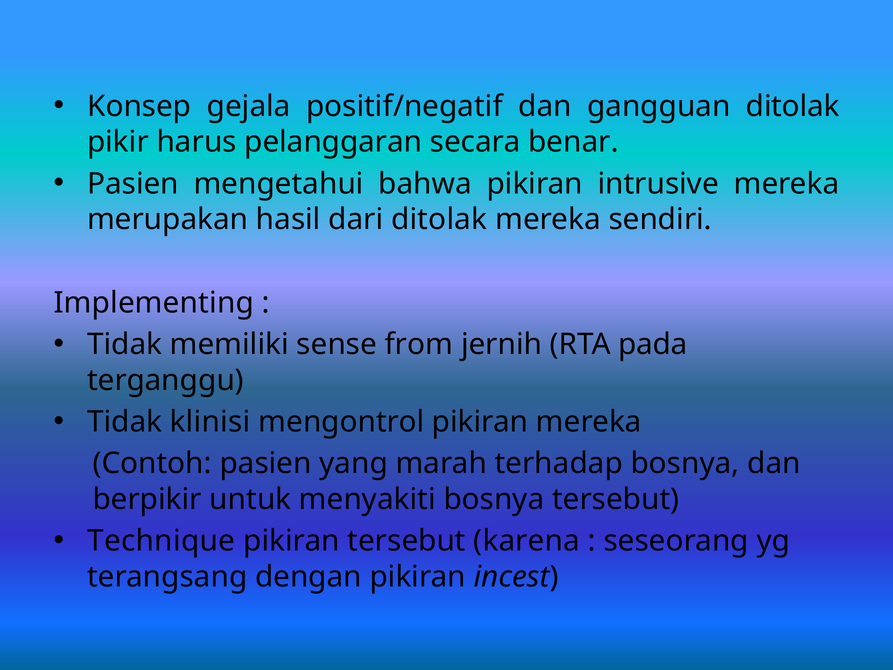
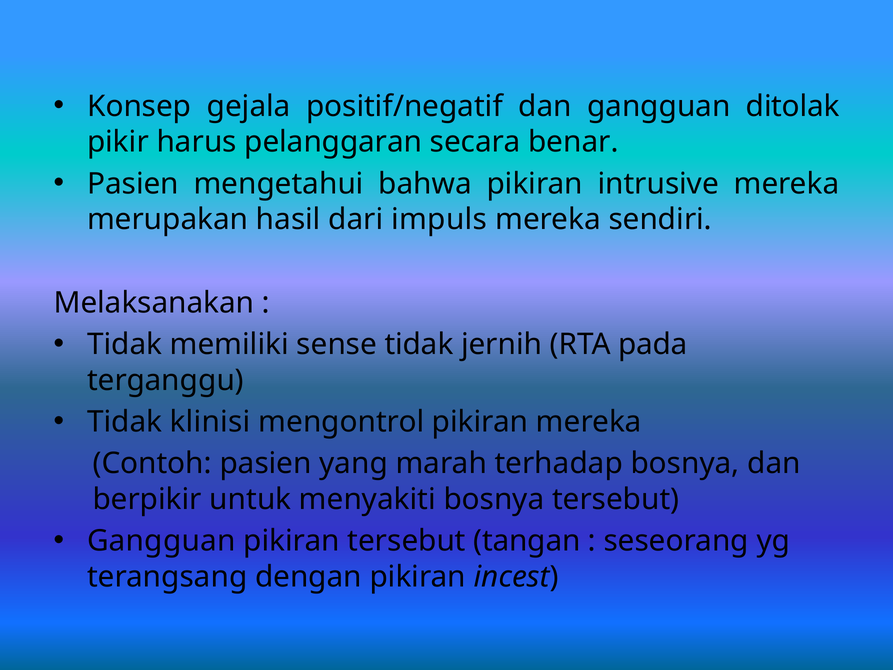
dari ditolak: ditolak -> impuls (439, 219)
Implementing: Implementing -> Melaksanakan (154, 303)
sense from: from -> tidak (419, 344)
Technique: Technique -> Gangguan (161, 541)
karena: karena -> tangan (527, 541)
